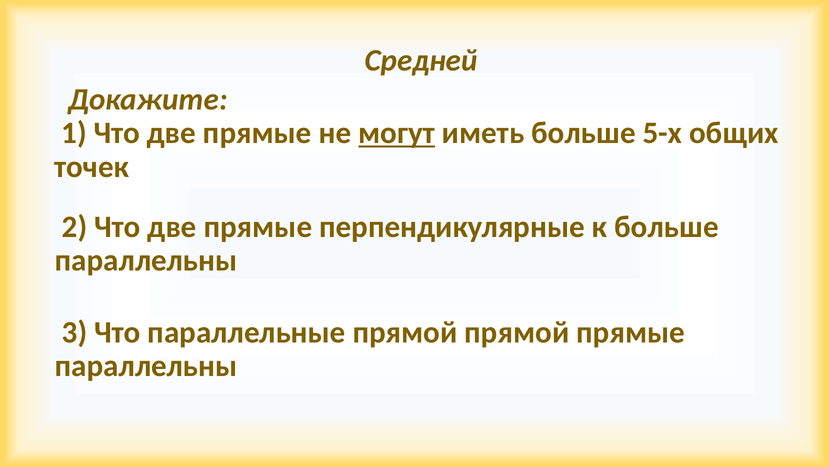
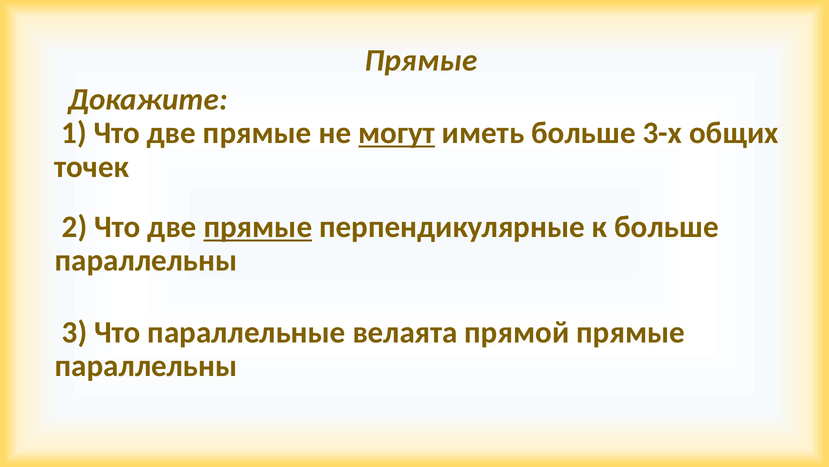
Средней: Средней -> Прямые (421, 60)
5-х: 5-х -> 3-х (662, 133)
прямые underline: none -> present (258, 227)
параллельные прямой: прямой -> велаята (405, 332)
